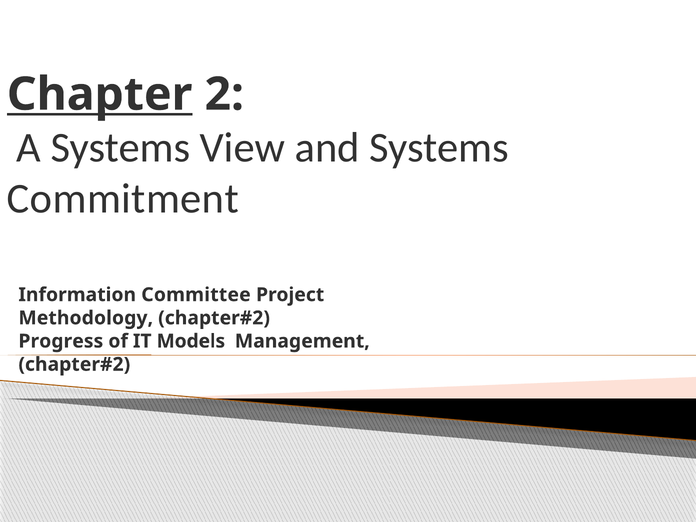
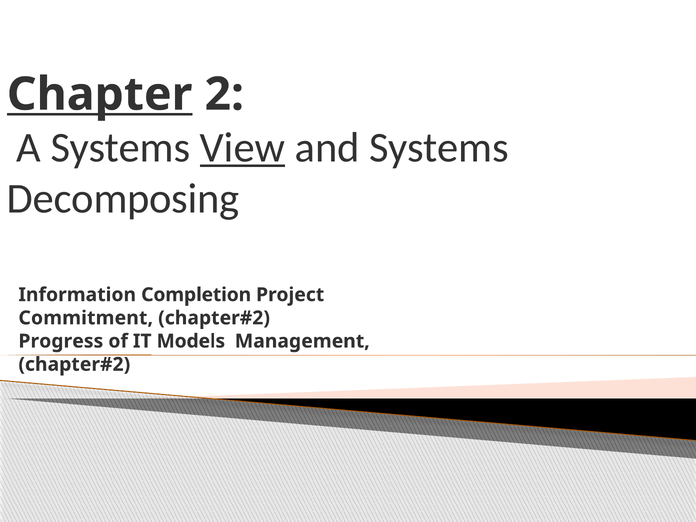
View underline: none -> present (242, 147)
Commitment: Commitment -> Decomposing (123, 199)
Committee: Committee -> Completion (196, 295)
Methodology: Methodology -> Commitment (86, 318)
